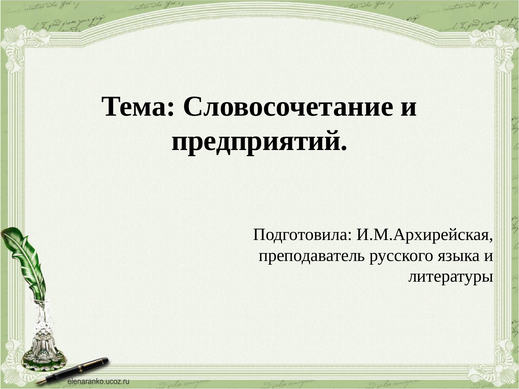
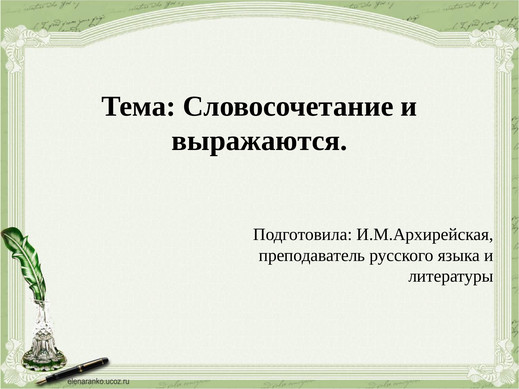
предприятий: предприятий -> выражаются (259, 141)
